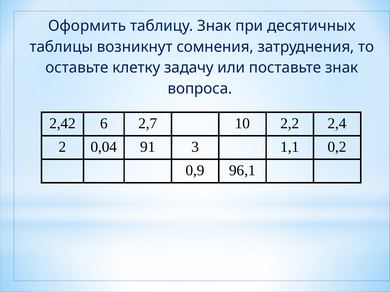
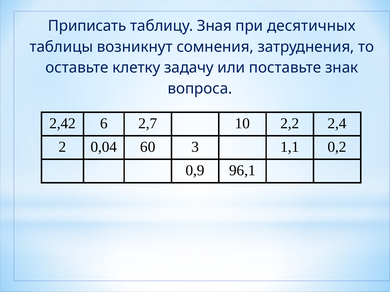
Оформить: Оформить -> Приписать (87, 26)
таблицу Знак: Знак -> Зная (214, 26)
91: 91 -> 60 (148, 147)
